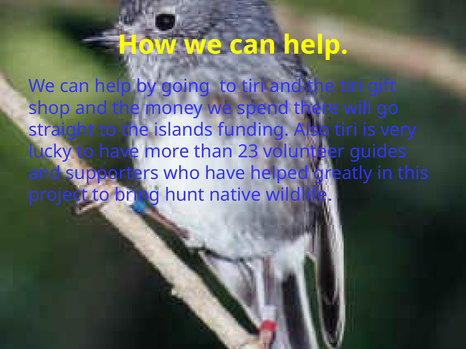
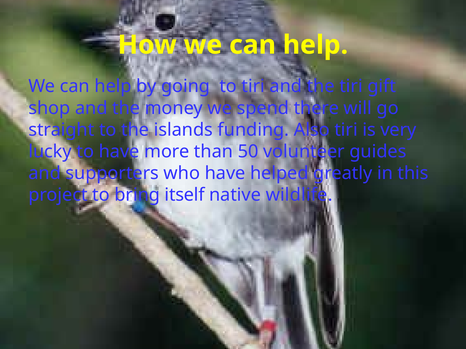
23: 23 -> 50 (248, 152)
hunt: hunt -> itself (185, 195)
